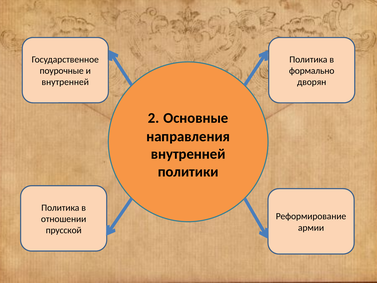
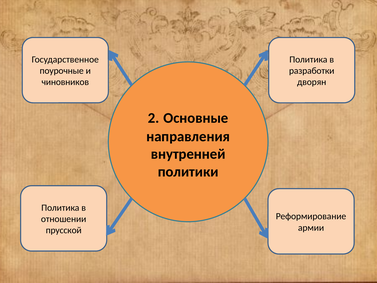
формально: формально -> разработки (312, 71)
внутренней: внутренней -> чиновников (65, 82)
